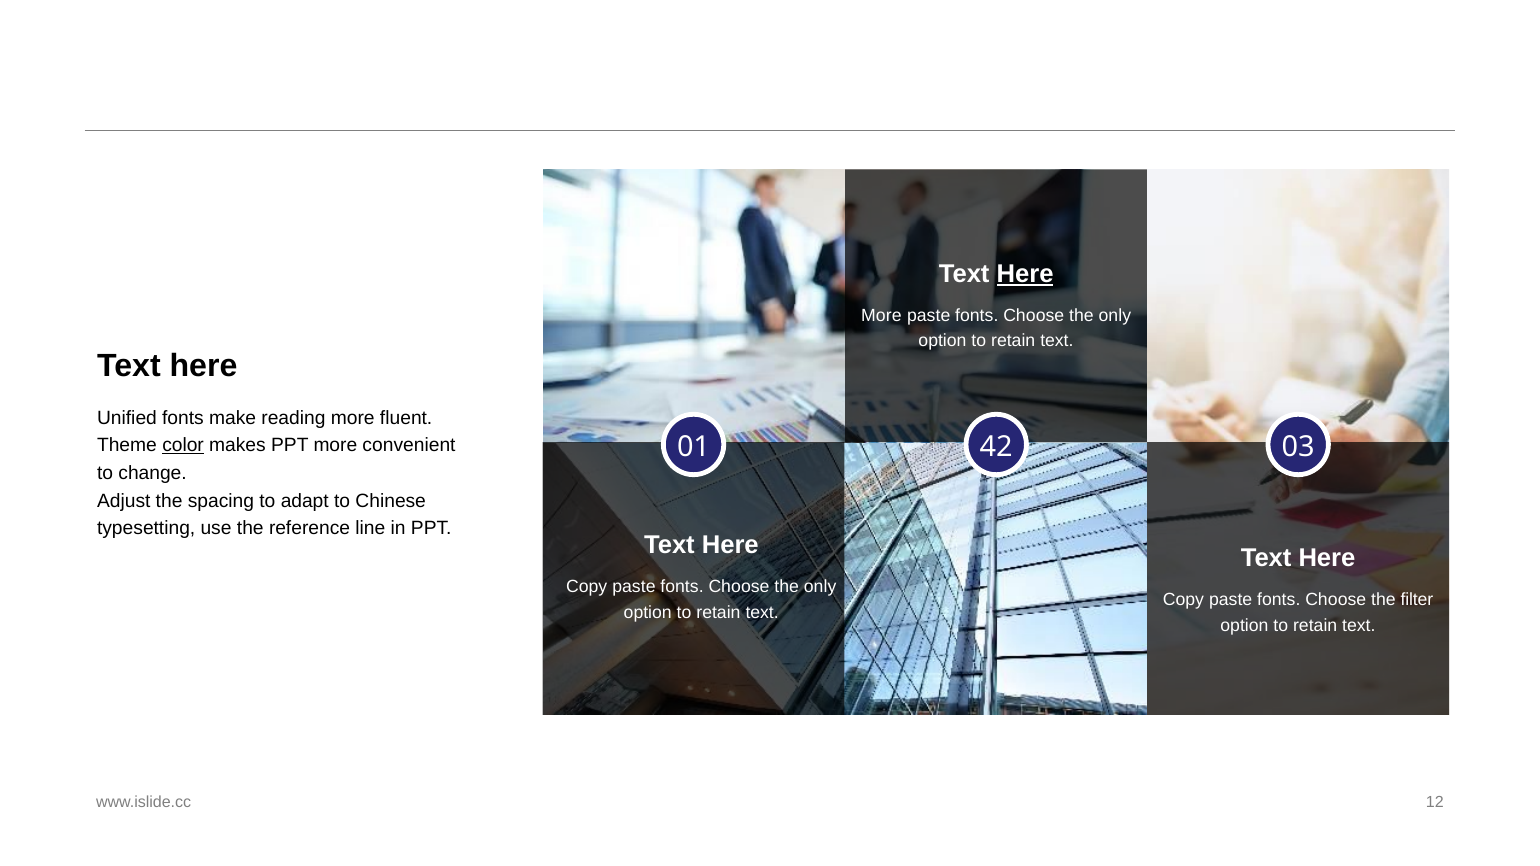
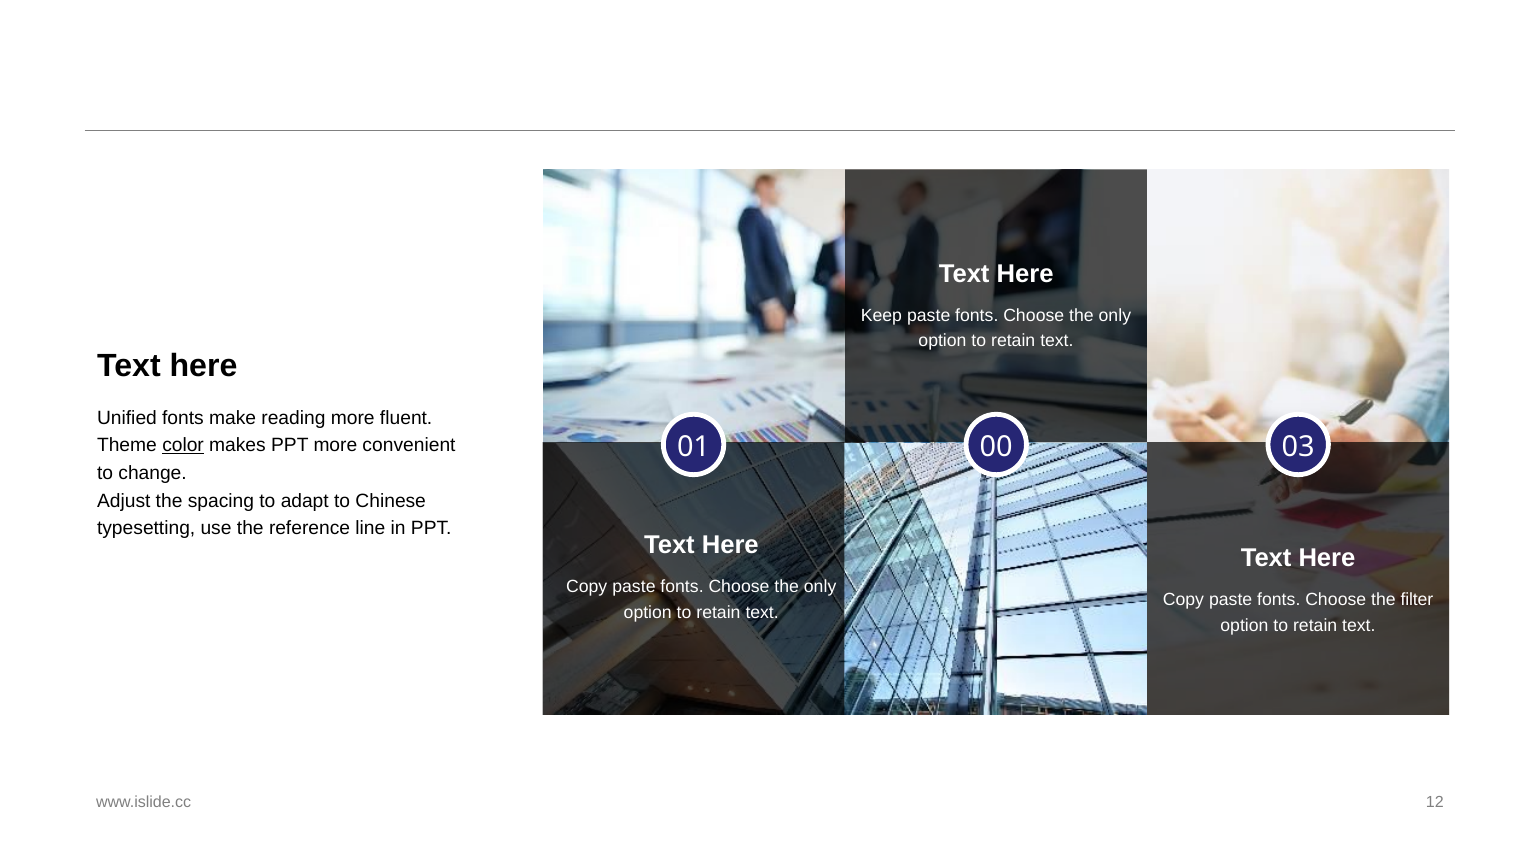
Here underline: present -> none (1025, 274)
More: More -> Keep (881, 316)
42: 42 -> 00 (996, 447)
